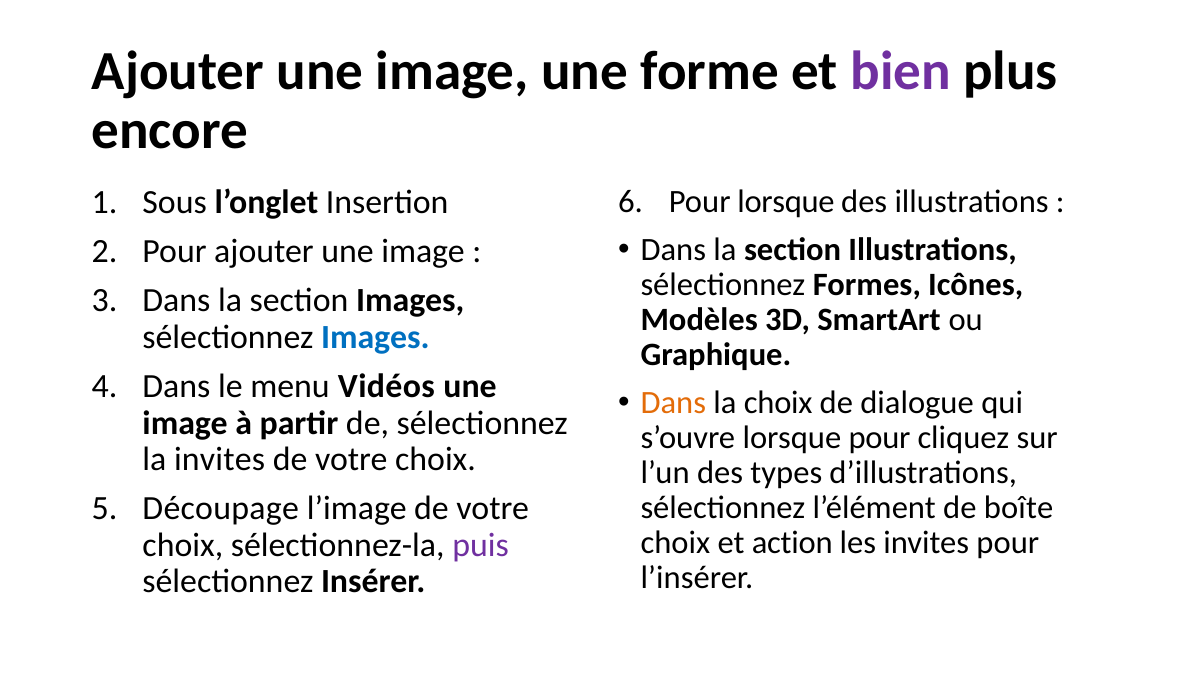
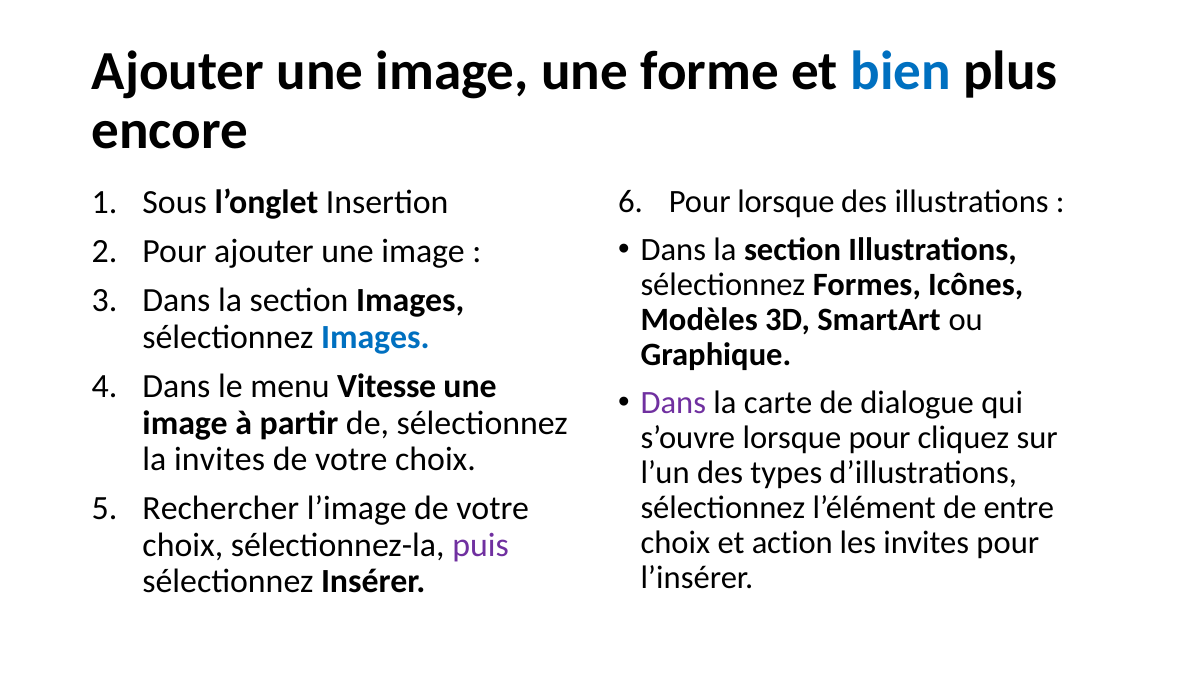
bien colour: purple -> blue (901, 71)
Vidéos: Vidéos -> Vitesse (387, 387)
Dans colour: orange -> purple (673, 403)
la choix: choix -> carte (778, 403)
Découpage: Découpage -> Rechercher (221, 509)
boîte: boîte -> entre (1019, 508)
